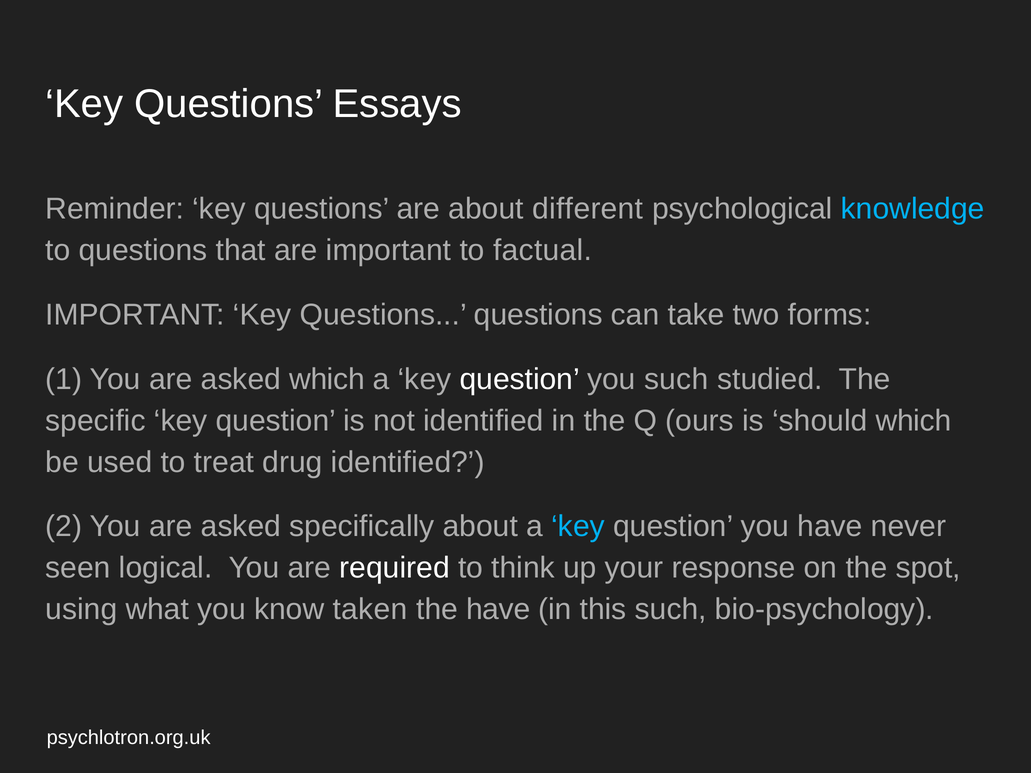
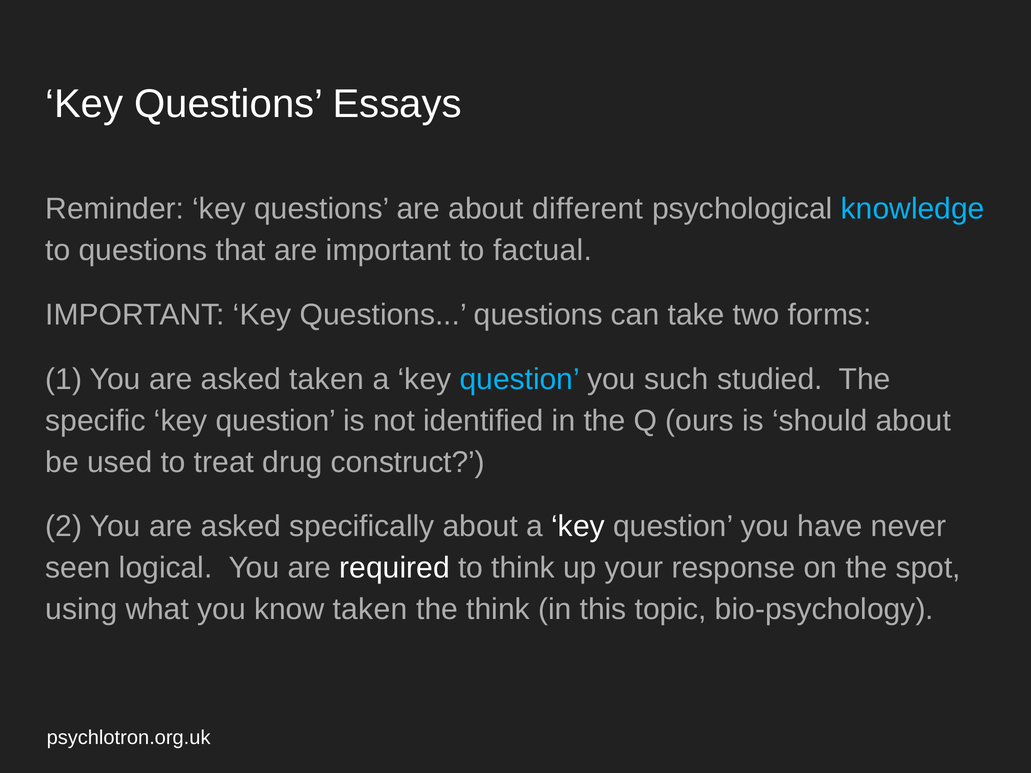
asked which: which -> taken (327, 379)
question colour: white -> light blue (520, 379)
should which: which -> about (913, 421)
drug identified: identified -> construct (408, 462)
key colour: light blue -> white (578, 527)
the have: have -> think (498, 610)
this such: such -> topic (671, 610)
